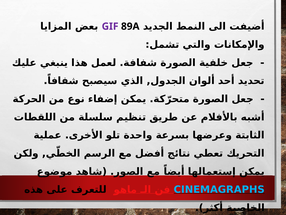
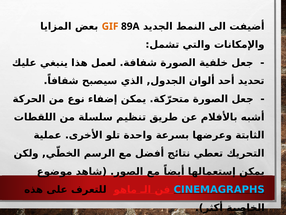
GIF colour: purple -> orange (110, 26)
